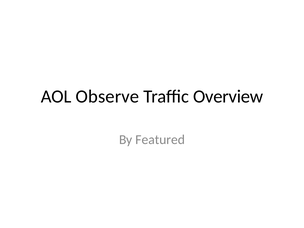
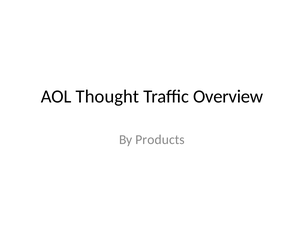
Observe: Observe -> Thought (107, 97)
Featured: Featured -> Products (160, 140)
